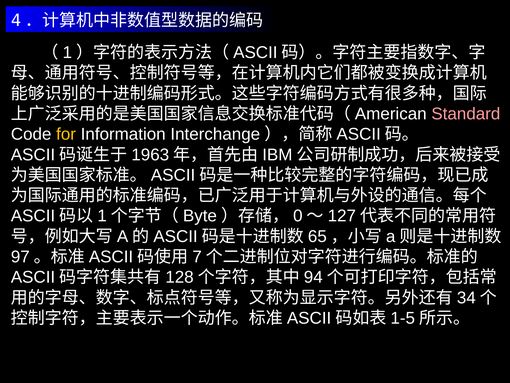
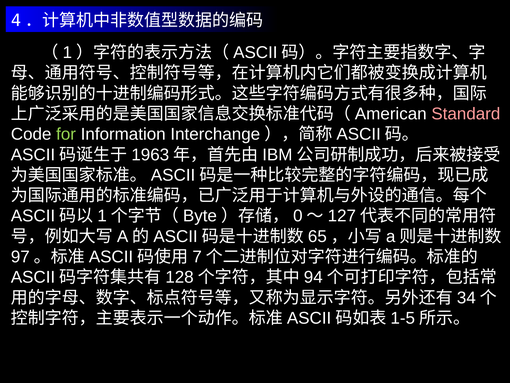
for colour: yellow -> light green (66, 134)
